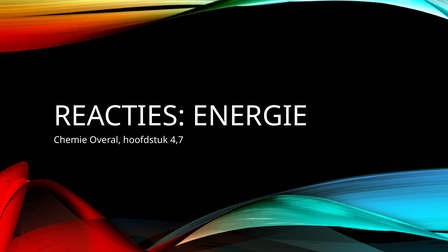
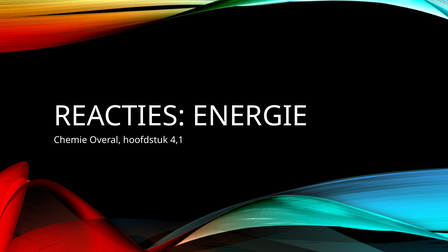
4,7: 4,7 -> 4,1 (177, 140)
